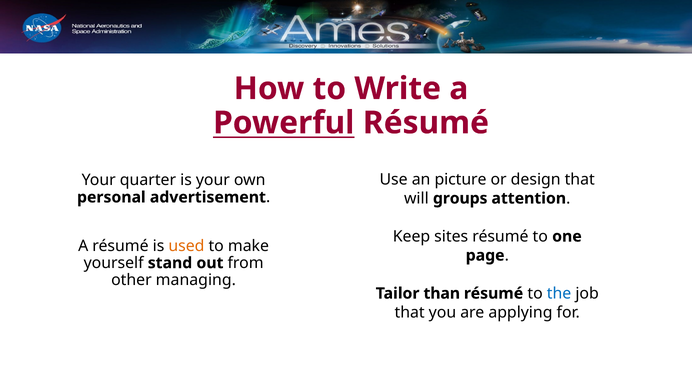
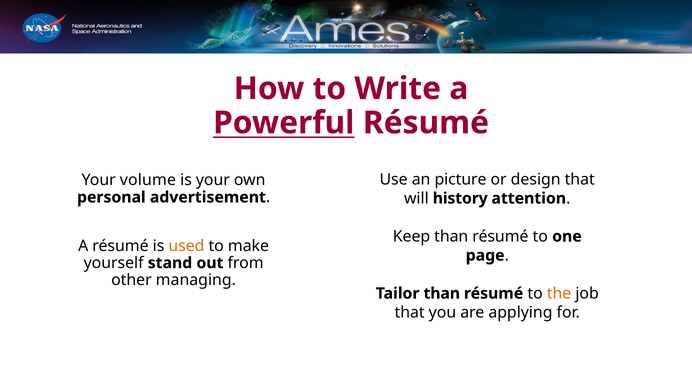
quarter: quarter -> volume (148, 180)
groups: groups -> history (460, 199)
Keep sites: sites -> than (451, 237)
the colour: blue -> orange (559, 294)
